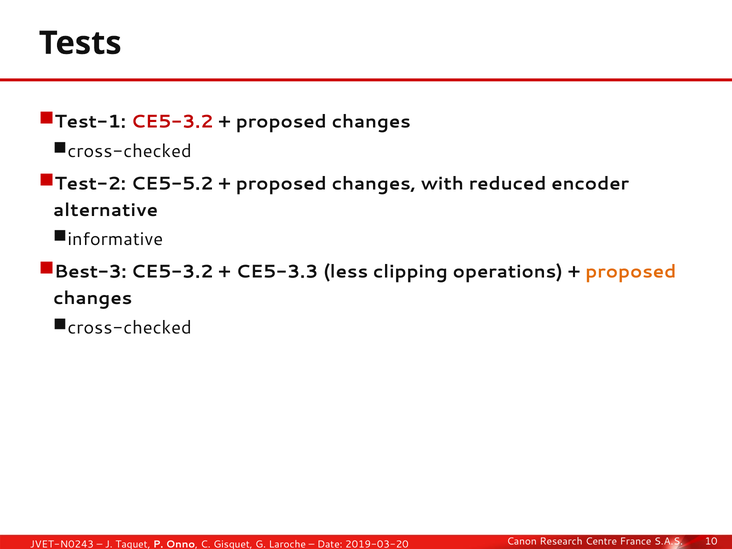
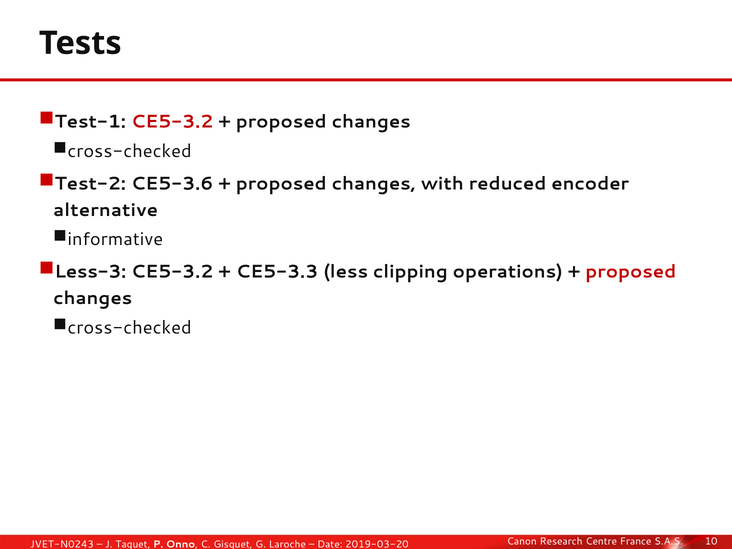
CE5-5.2: CE5-5.2 -> CE5-3.6 (172, 184)
Best-3: Best-3 -> Less-3 (90, 272)
proposed colour: orange -> red (631, 272)
